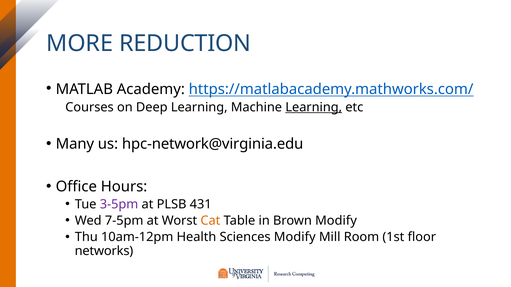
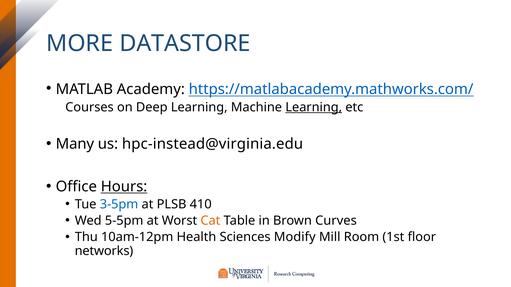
REDUCTION: REDUCTION -> DATASTORE (185, 43)
hpc-network@virginia.edu: hpc-network@virginia.edu -> hpc-instead@virginia.edu (213, 144)
Hours underline: none -> present (124, 187)
3-5pm colour: purple -> blue (119, 205)
431: 431 -> 410 (201, 205)
7-5pm: 7-5pm -> 5-5pm (124, 221)
Brown Modify: Modify -> Curves (336, 221)
